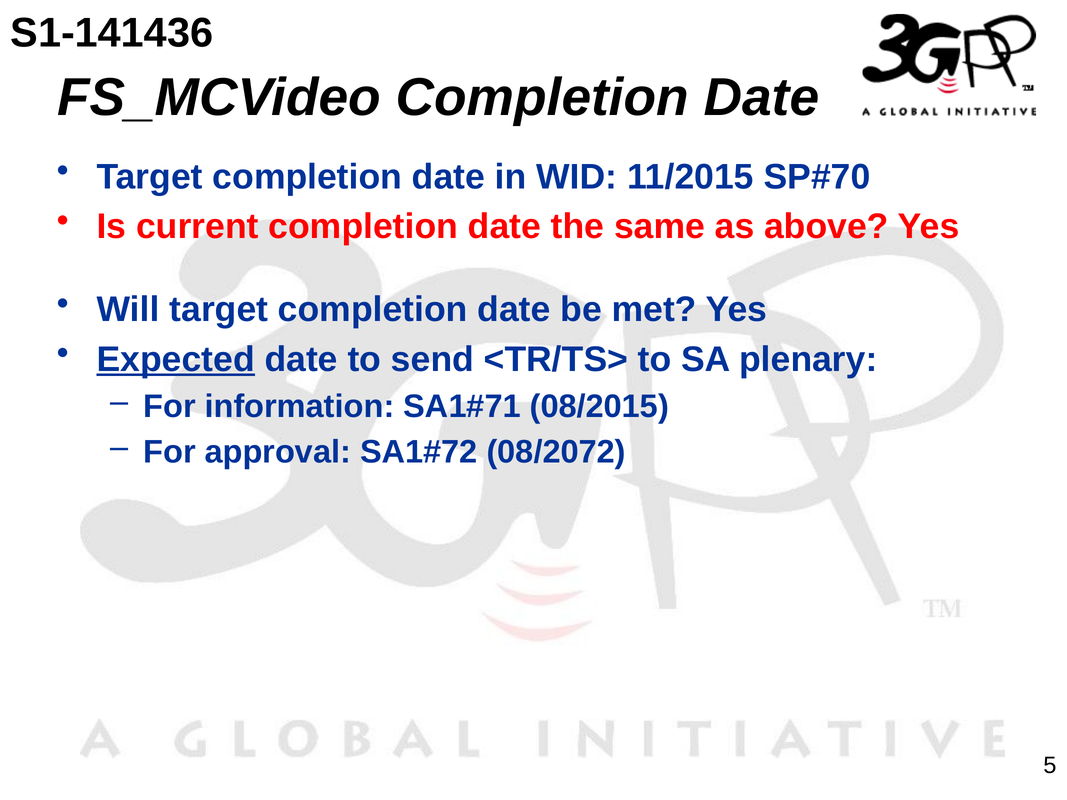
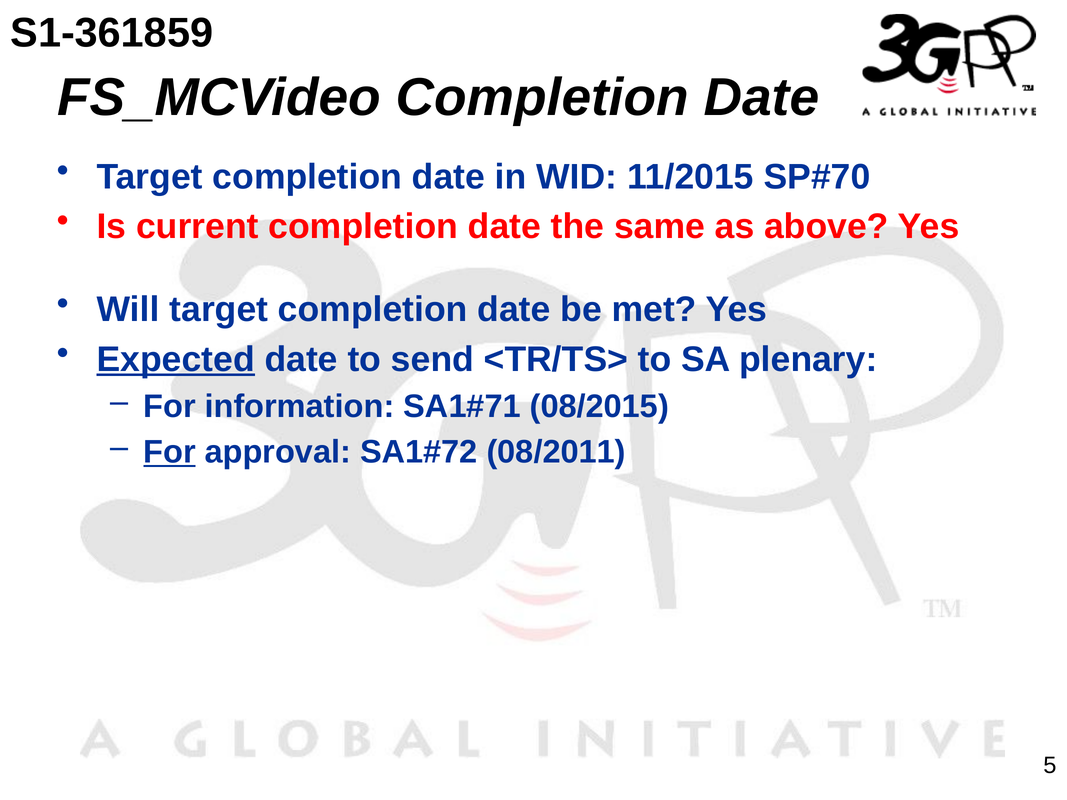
S1-141436: S1-141436 -> S1-361859 (112, 33)
For underline: none -> present (170, 452)
08/2072: 08/2072 -> 08/2011 (556, 452)
